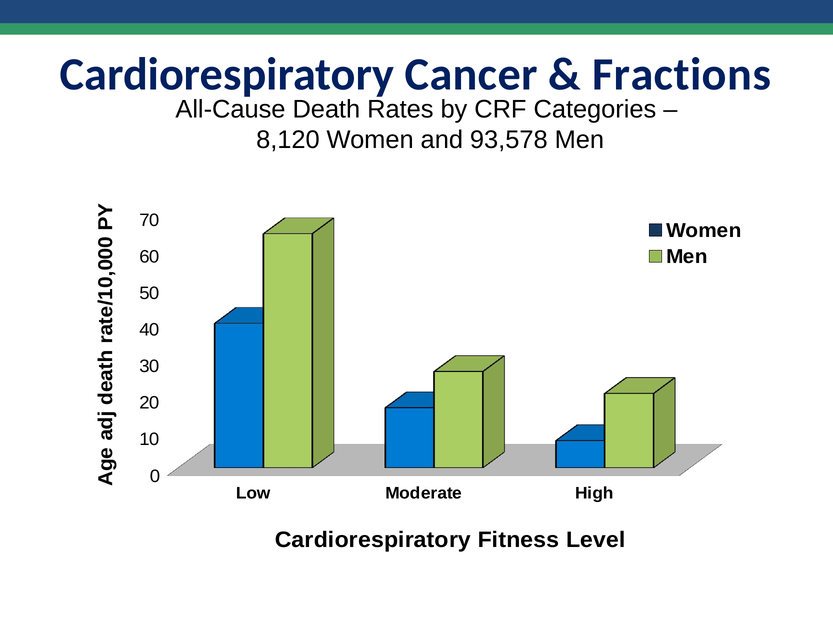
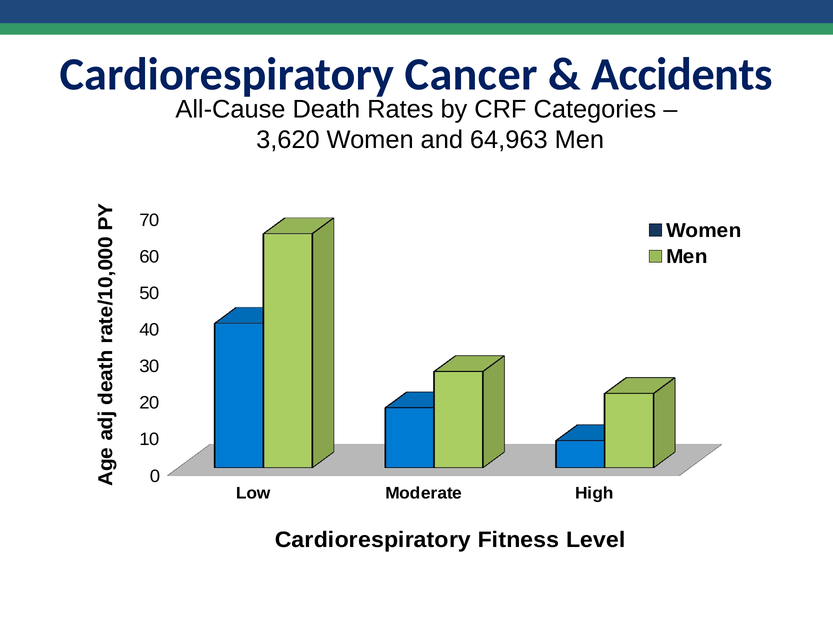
Fractions: Fractions -> Accidents (682, 74)
8,120: 8,120 -> 3,620 (288, 140)
93,578: 93,578 -> 64,963 (509, 140)
